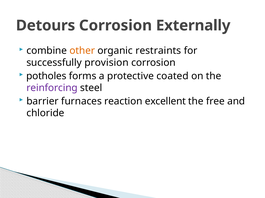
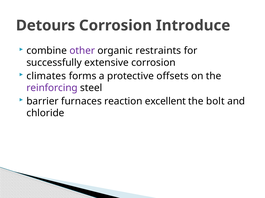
Externally: Externally -> Introduce (193, 26)
other colour: orange -> purple (82, 51)
provision: provision -> extensive (107, 63)
potholes: potholes -> climates (46, 76)
coated: coated -> offsets (173, 76)
free: free -> bolt (215, 102)
